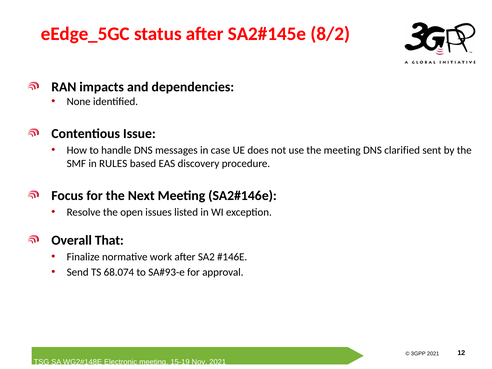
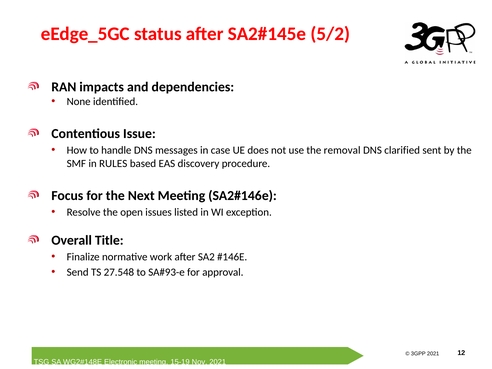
8/2: 8/2 -> 5/2 (330, 34)
the meeting: meeting -> removal (342, 150)
That: That -> Title (109, 240)
68.074: 68.074 -> 27.548 (119, 272)
